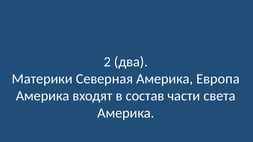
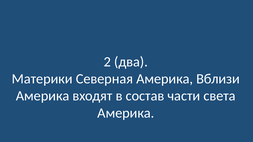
Европа: Европа -> Вблизи (218, 79)
